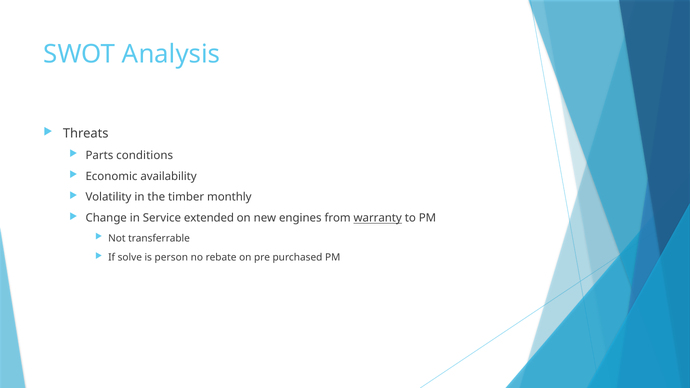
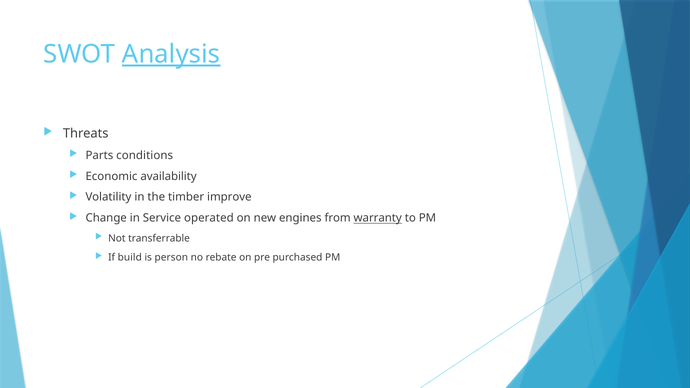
Analysis underline: none -> present (171, 54)
monthly: monthly -> improve (229, 197)
extended: extended -> operated (209, 218)
solve: solve -> build (130, 258)
